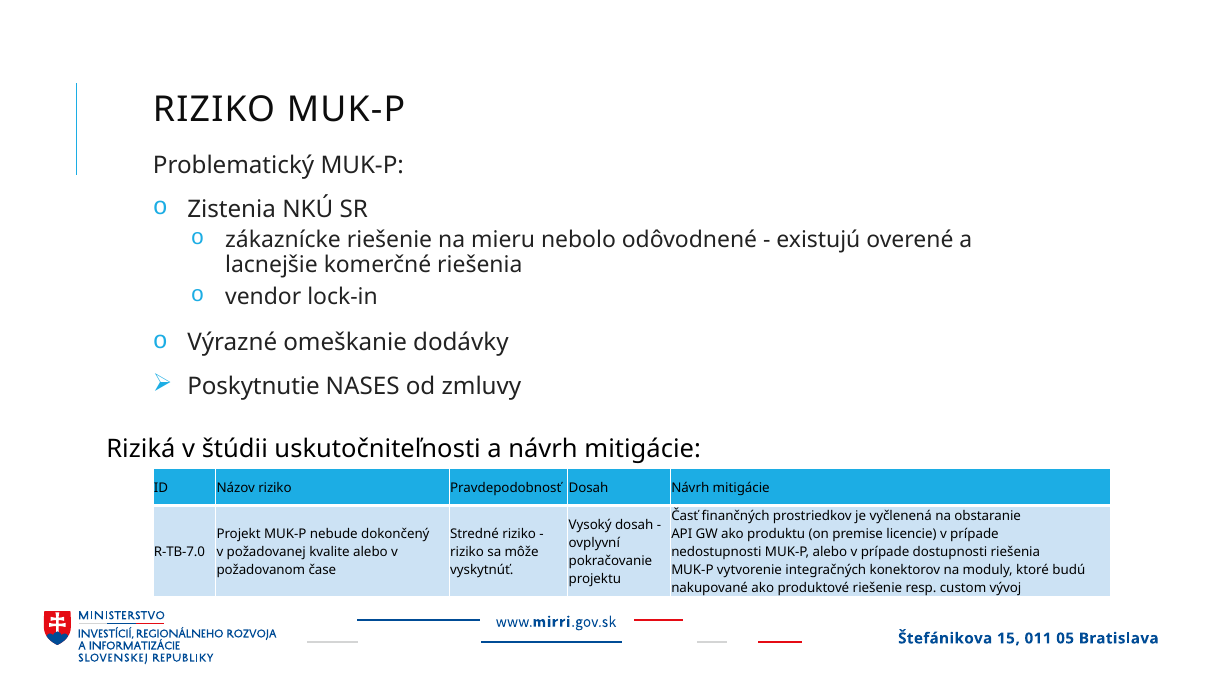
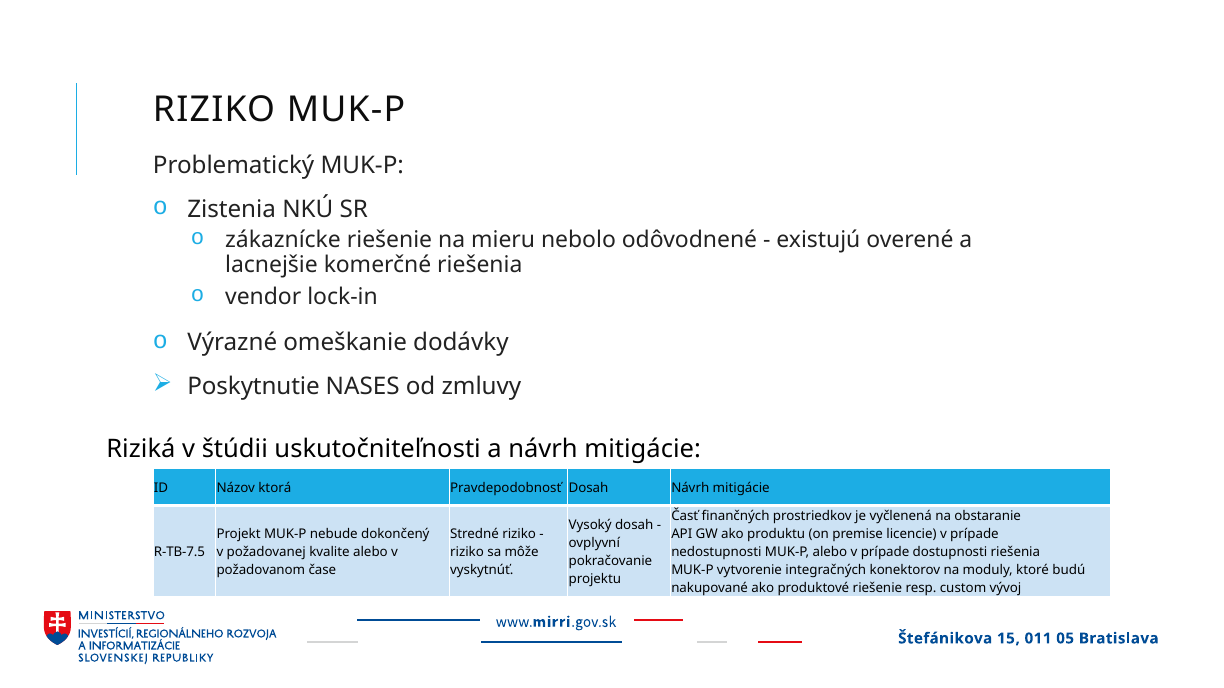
Názov riziko: riziko -> ktorá (275, 488)
R-TB-7.0: R-TB-7.0 -> R-TB-7.5 (180, 553)
